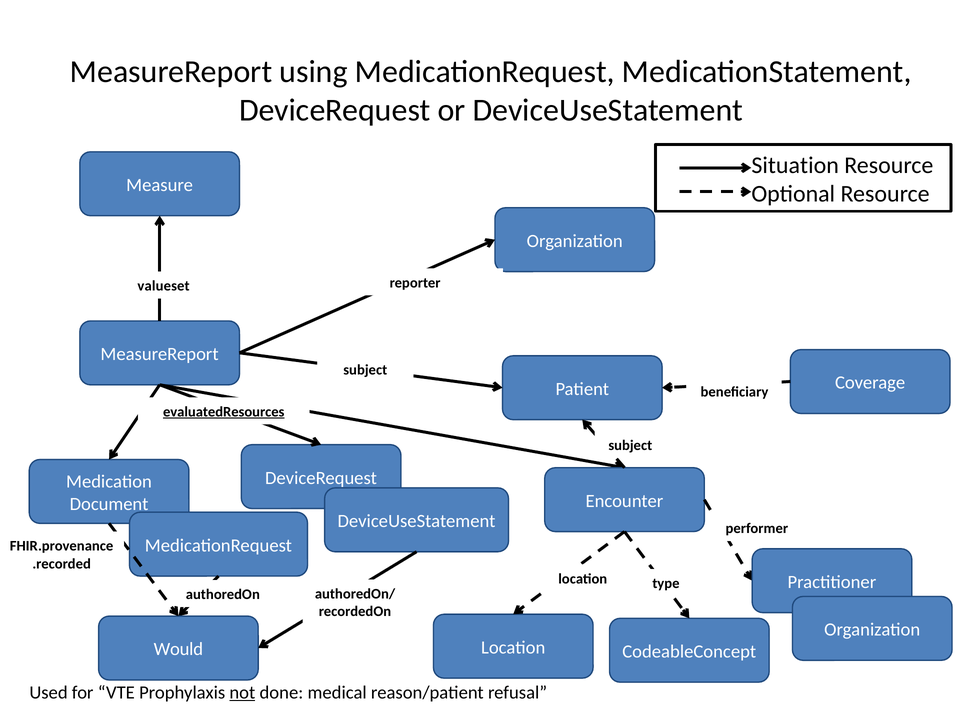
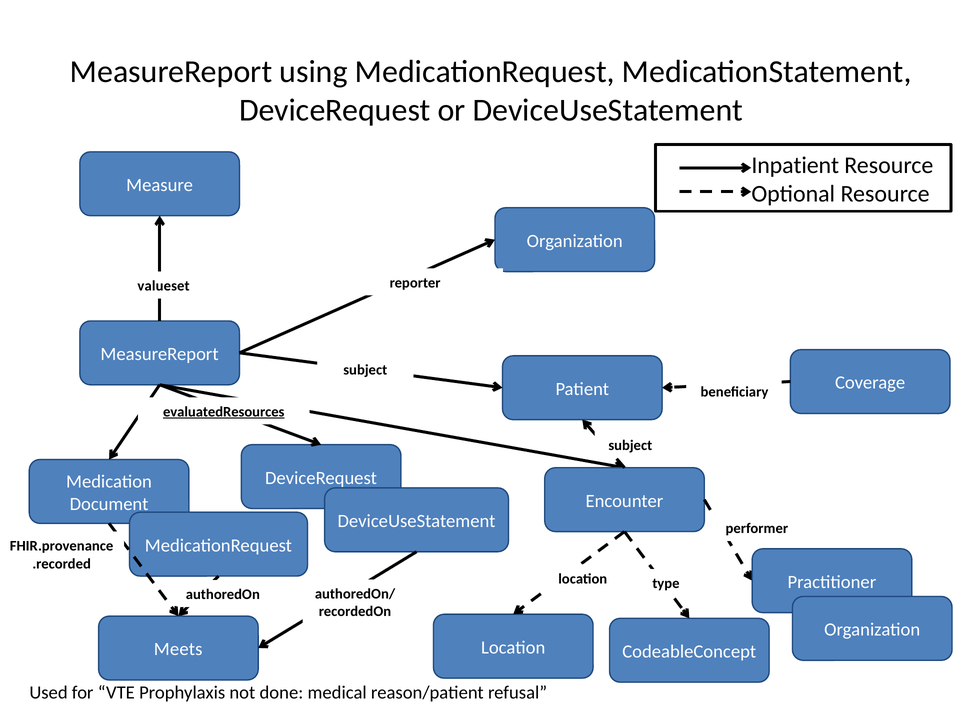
Situation: Situation -> Inpatient (795, 165)
Would: Would -> Meets (178, 649)
not underline: present -> none (242, 692)
